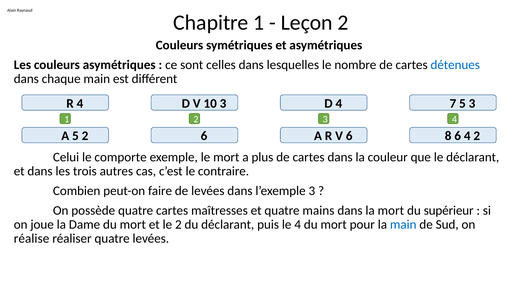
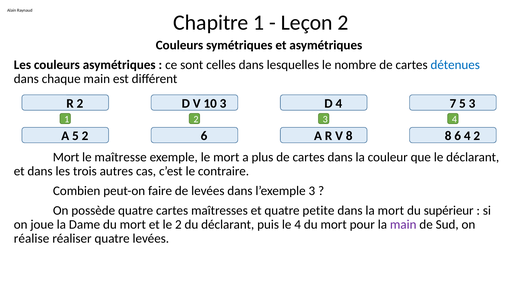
4: 4 -> 2 (80, 103)
V 6: 6 -> 8 (349, 136)
Celui: Celui -> Mort (66, 157)
comporte: comporte -> maîtresse (121, 157)
mains: mains -> petite (318, 210)
main colour: blue -> purple (403, 224)
